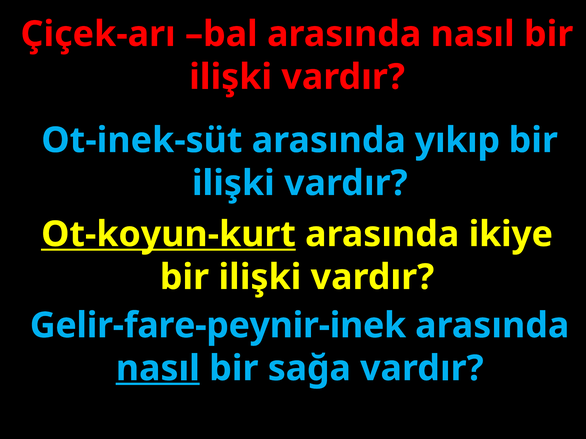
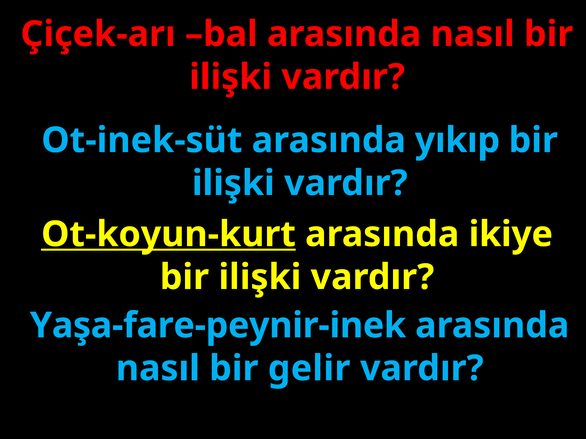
Gelir-fare-peynir-inek: Gelir-fare-peynir-inek -> Yaşa-fare-peynir-inek (218, 326)
nasıl underline: present -> none (158, 369)
sağa: sağa -> gelir (309, 369)
